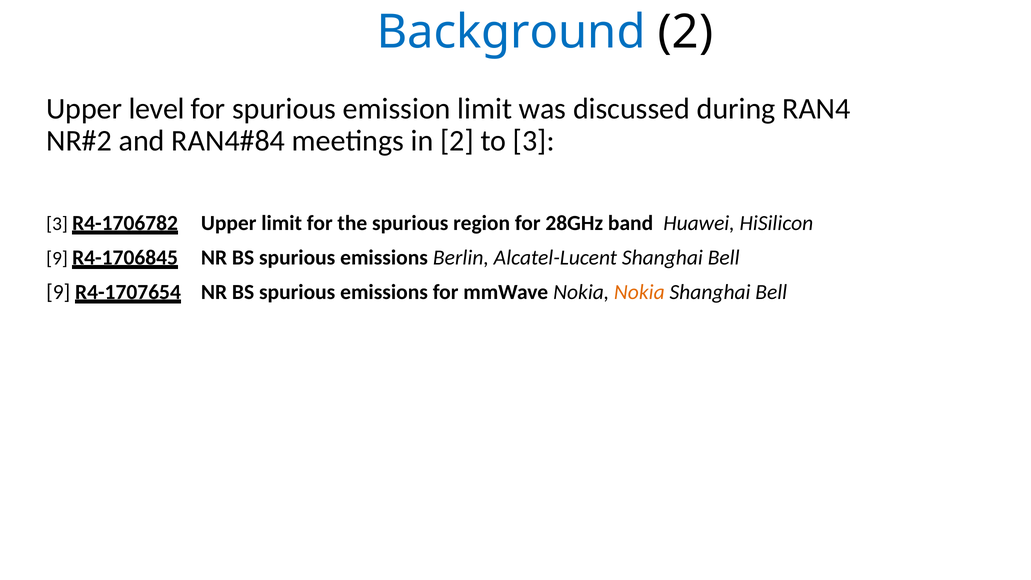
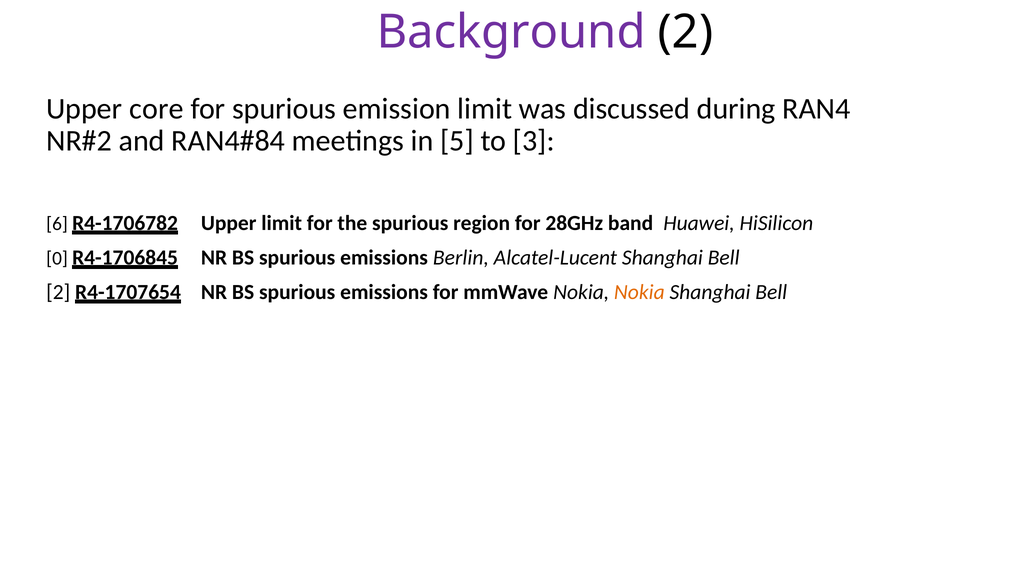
Background colour: blue -> purple (511, 32)
level: level -> core (156, 109)
in 2: 2 -> 5 (457, 141)
3: 3 -> 6 (57, 224)
9: 9 -> 0 (57, 258)
9: 9 -> 2 (58, 292)
